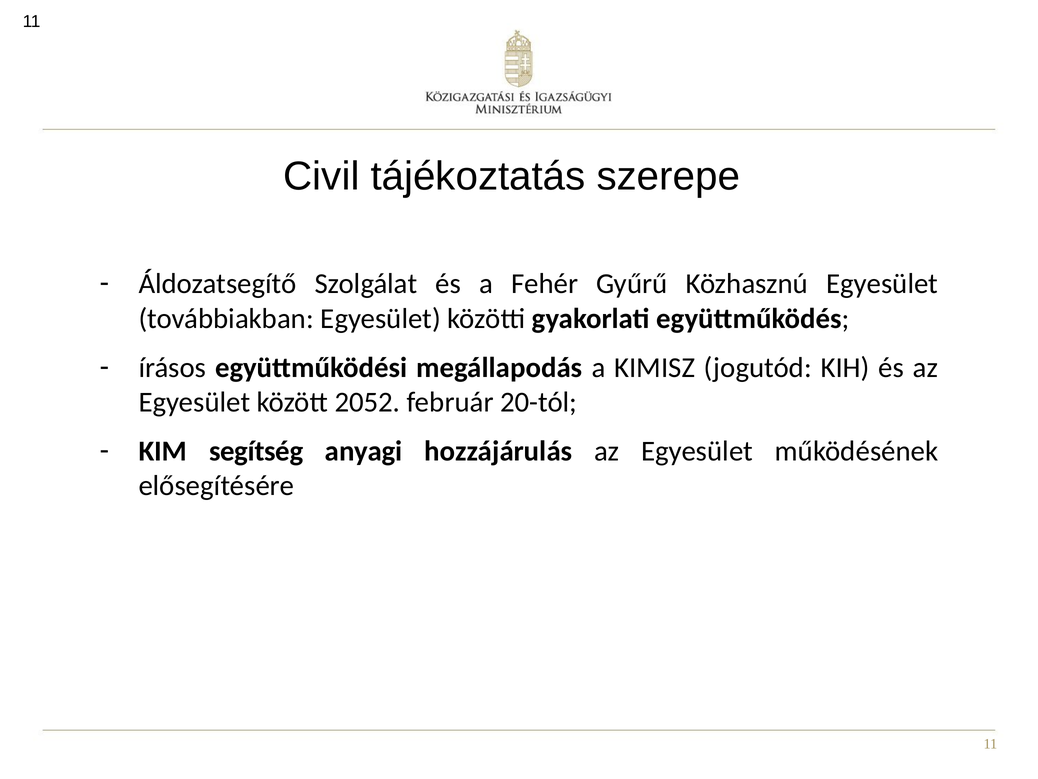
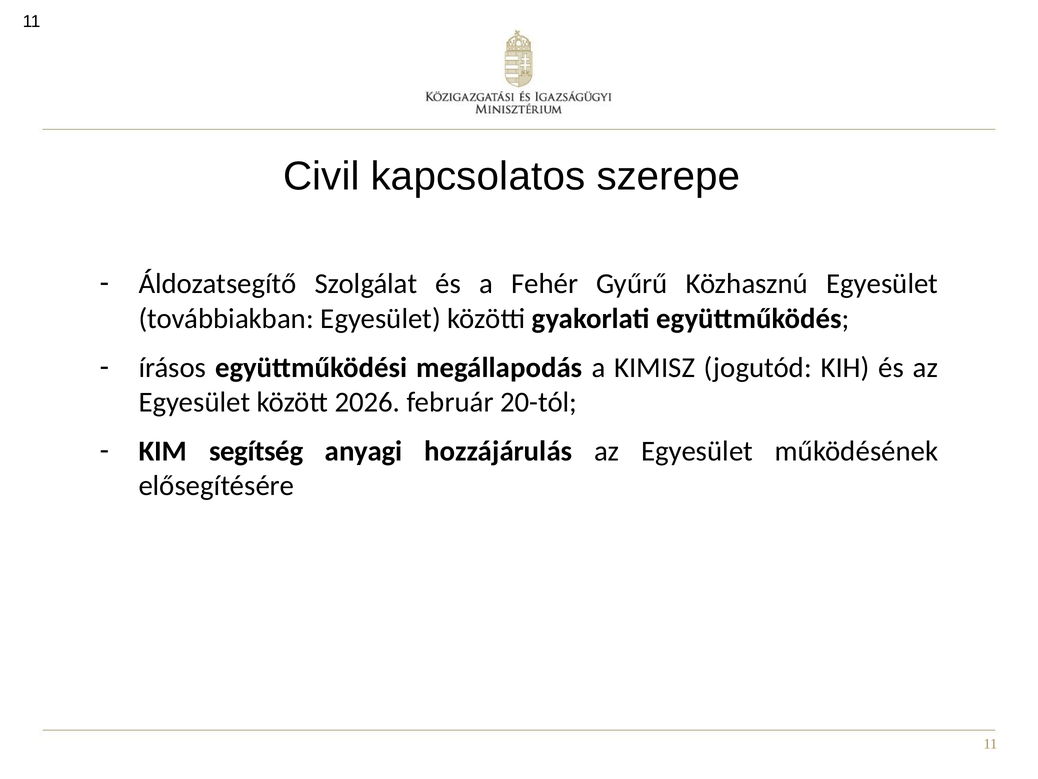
tájékoztatás: tájékoztatás -> kapcsolatos (478, 176)
2052: 2052 -> 2026 (367, 402)
